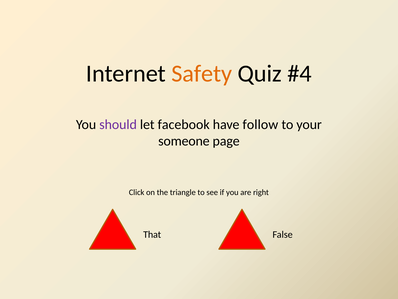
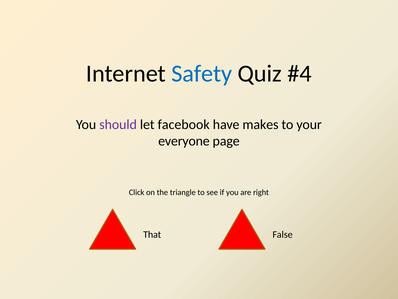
Safety colour: orange -> blue (202, 73)
follow: follow -> makes (260, 124)
someone: someone -> everyone (184, 141)
